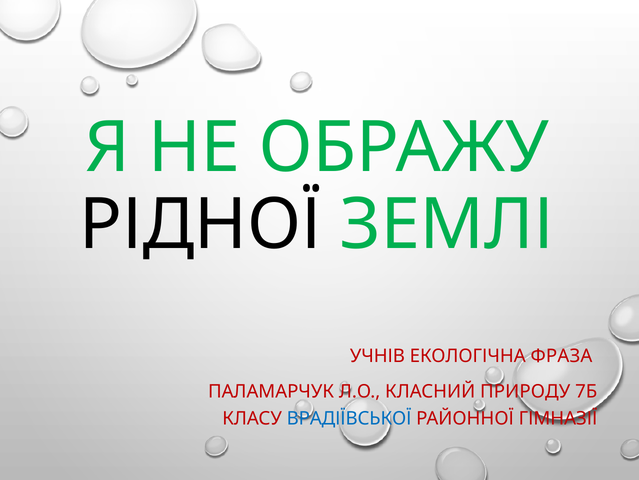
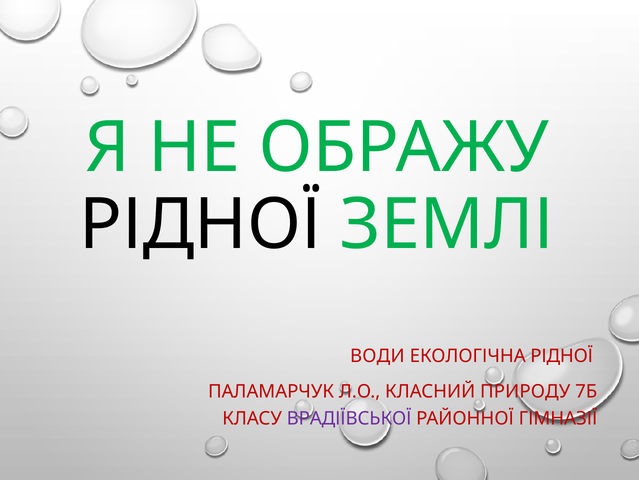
УЧНІВ: УЧНІВ -> ВОДИ (377, 355)
ЕКОЛОГІЧНА ФРАЗА: ФРАЗА -> РІДНОЇ (562, 355)
ВРАДІЇВСЬКОЇ colour: blue -> purple (349, 418)
